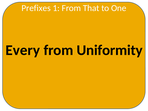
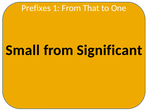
Every: Every -> Small (23, 50)
Uniformity: Uniformity -> Significant (109, 50)
